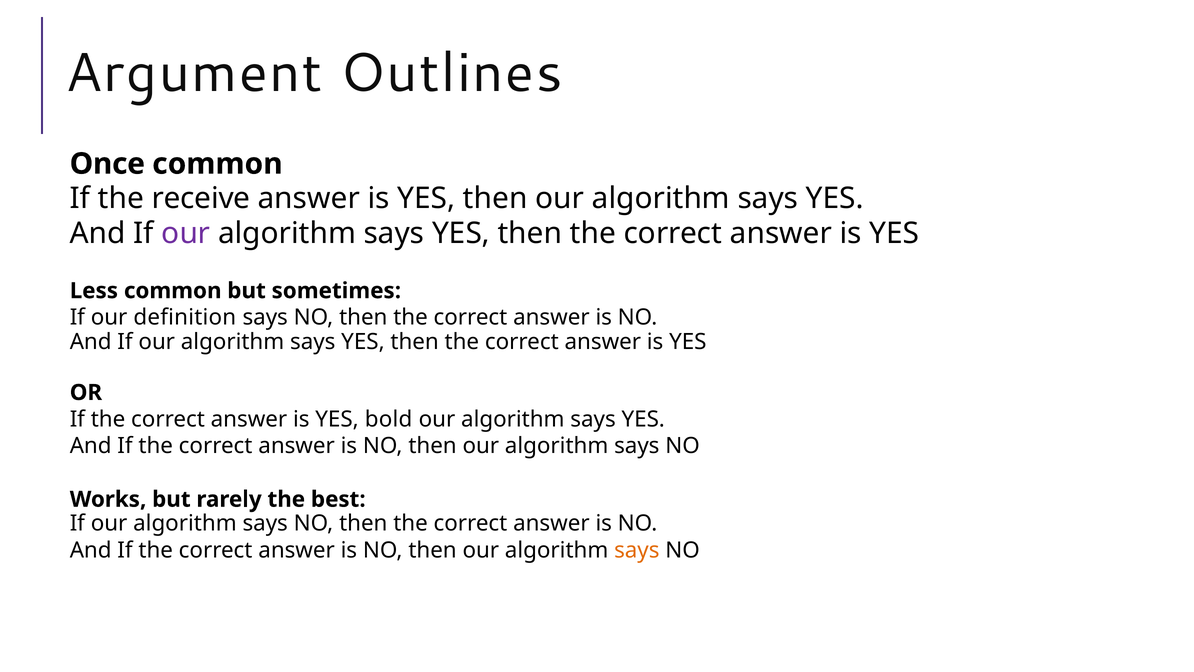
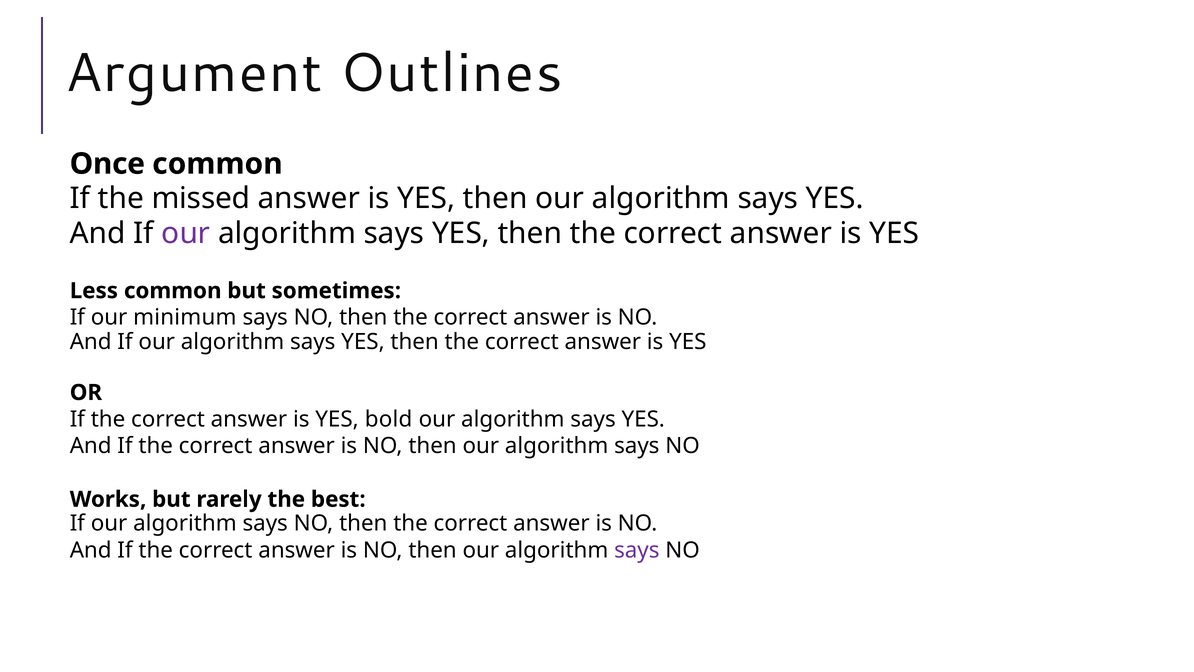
receive: receive -> missed (201, 199)
definition: definition -> minimum (185, 317)
says colour: orange -> purple (637, 550)
